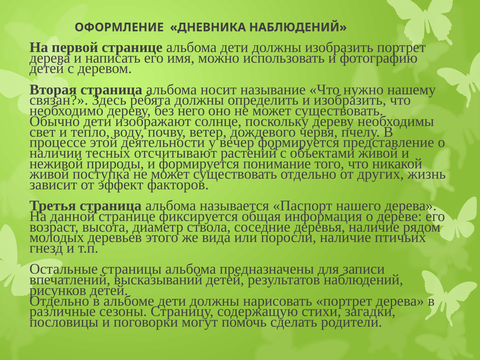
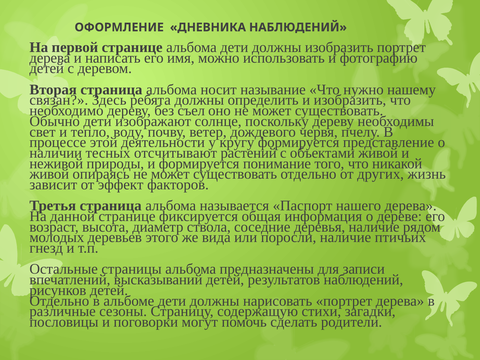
него: него -> съел (191, 111)
вечер: вечер -> кругу (237, 142)
поступка: поступка -> опираясь (101, 174)
